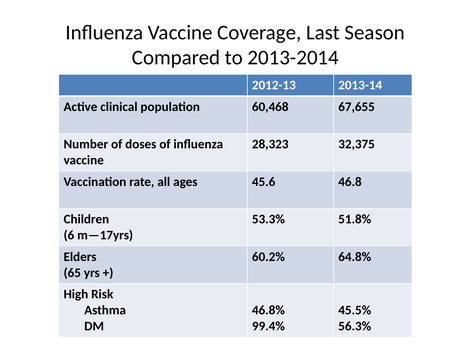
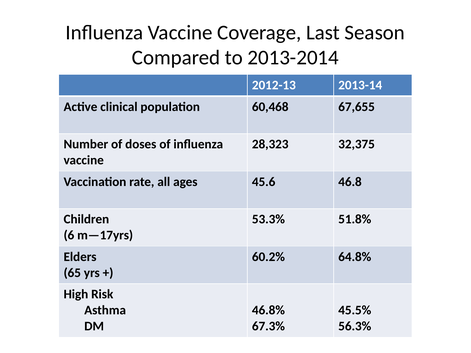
99.4%: 99.4% -> 67.3% (268, 326)
